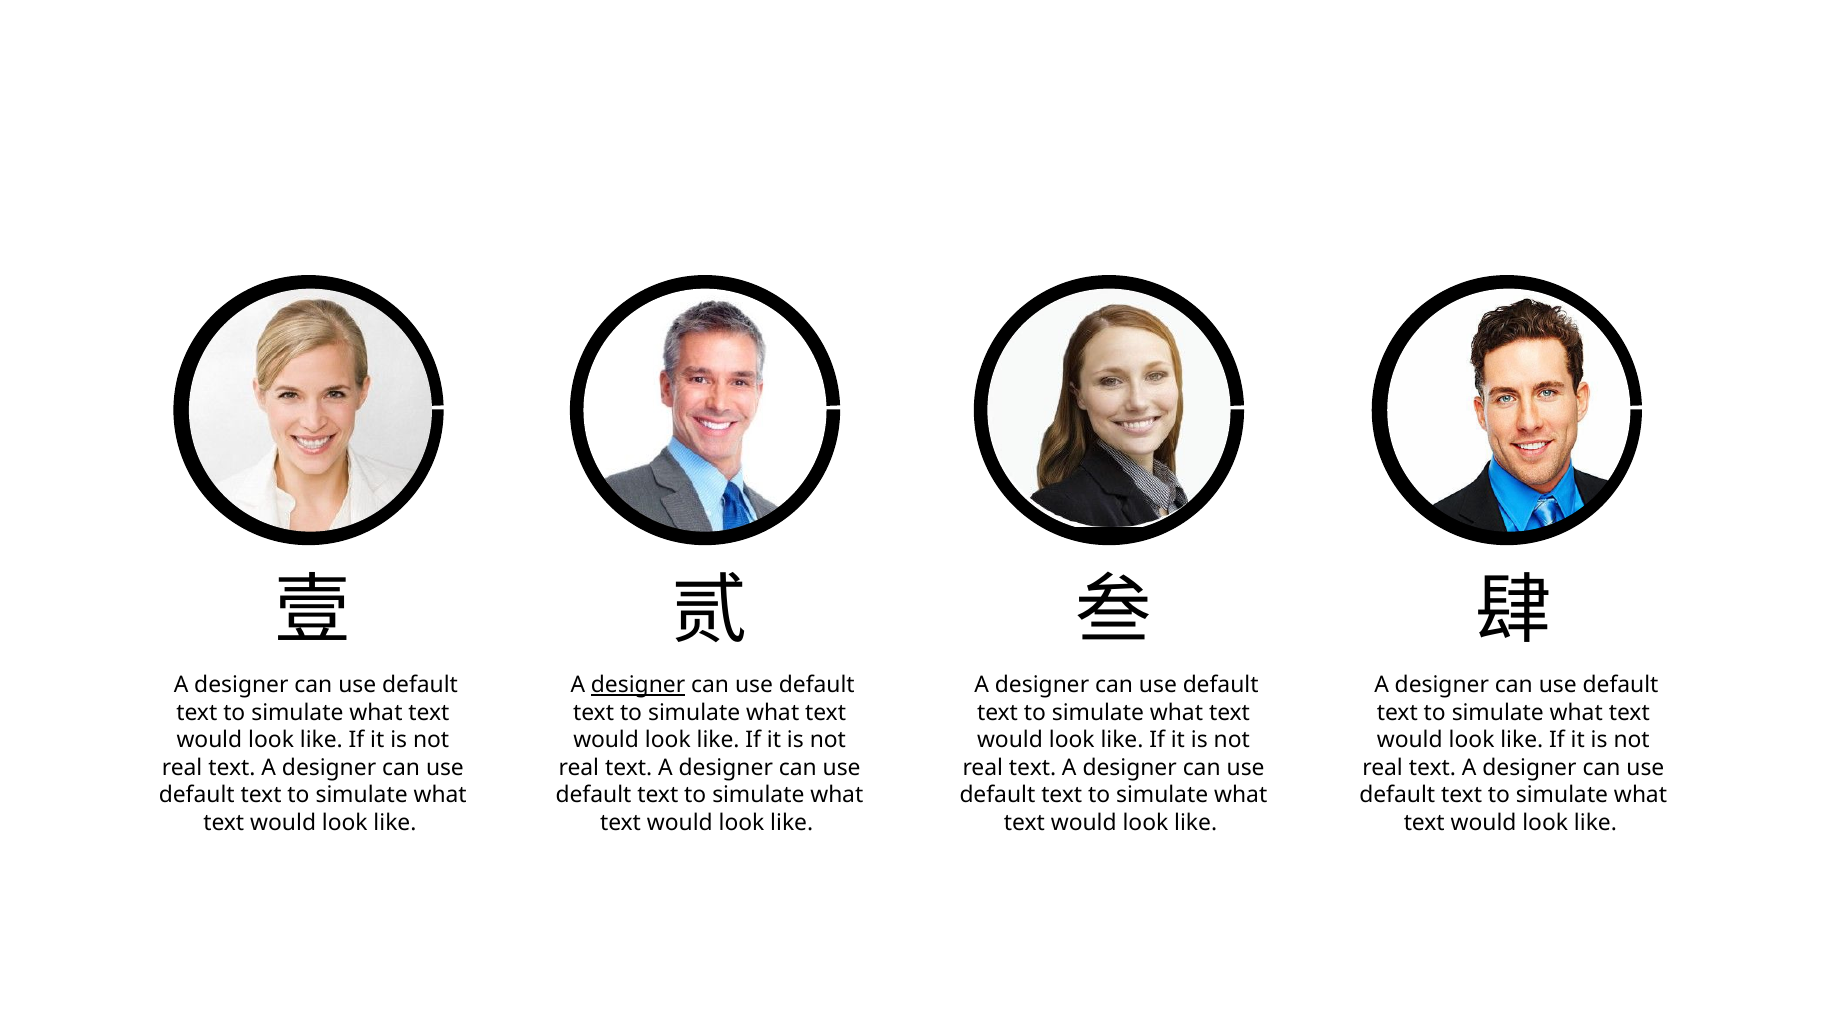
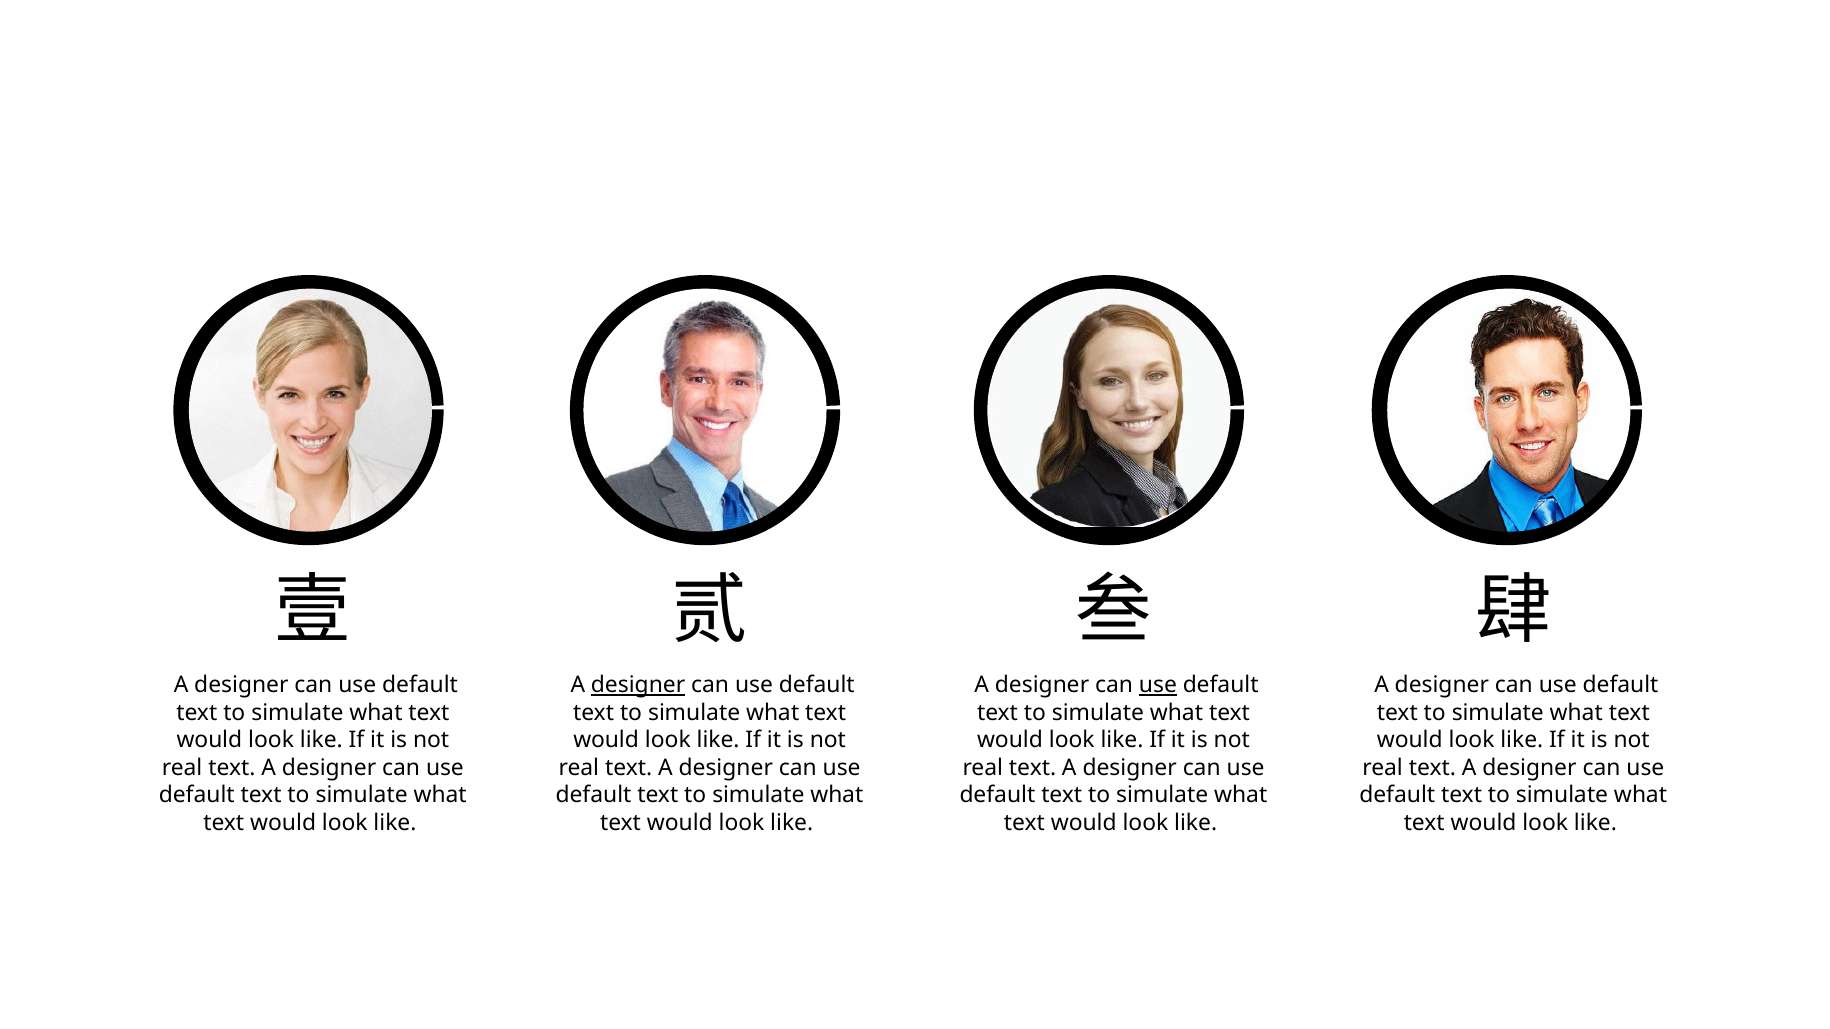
use underline: none -> present (1158, 686)
